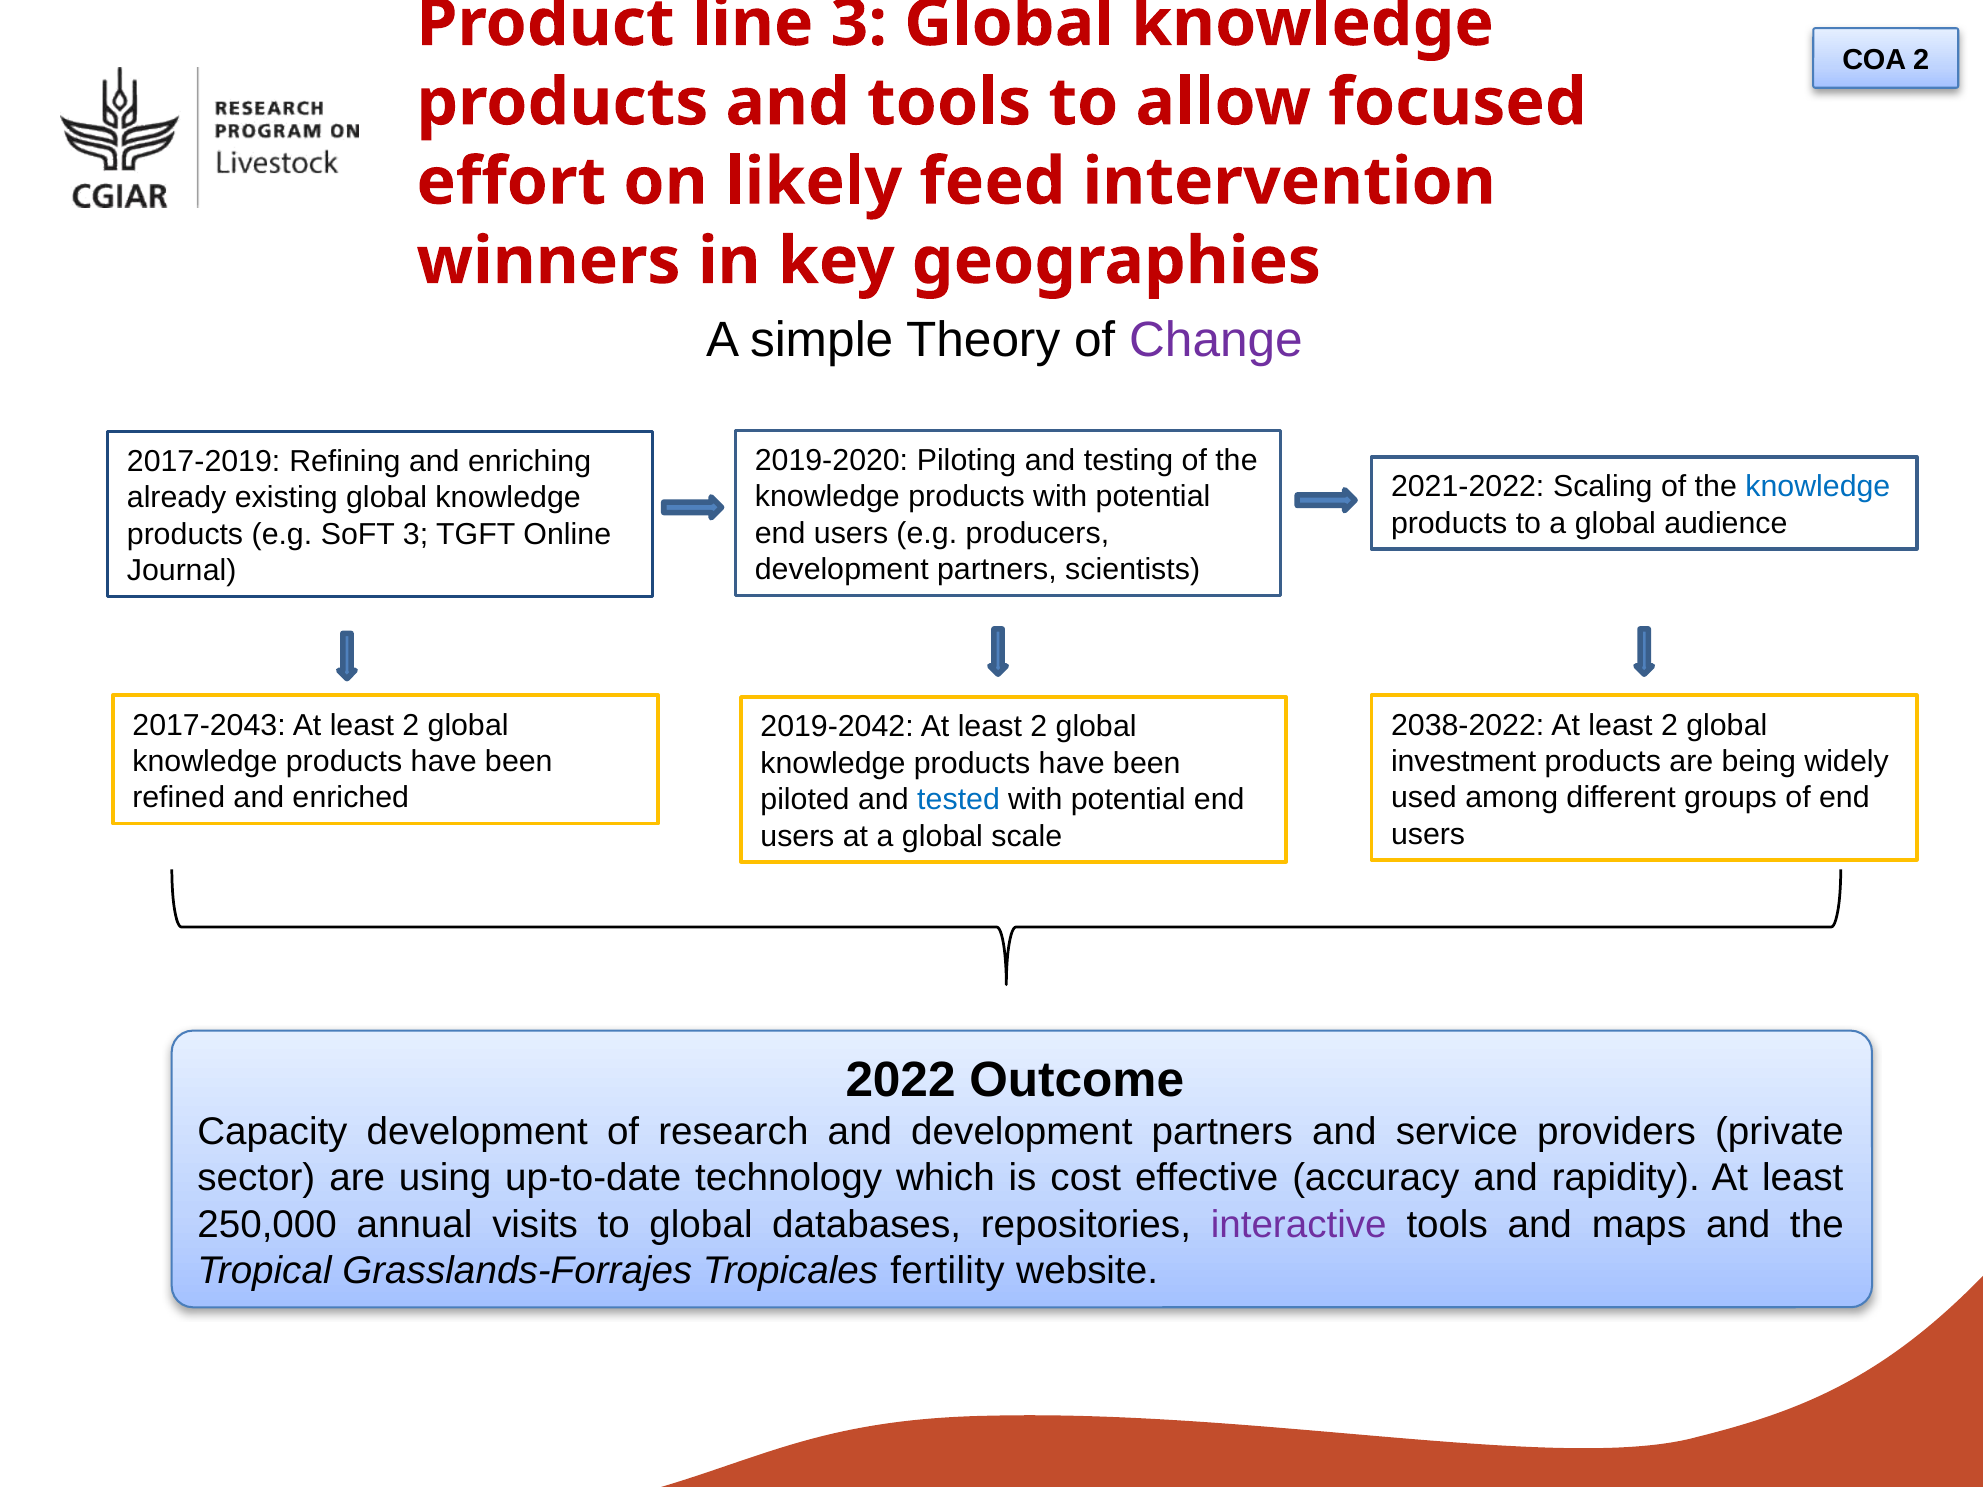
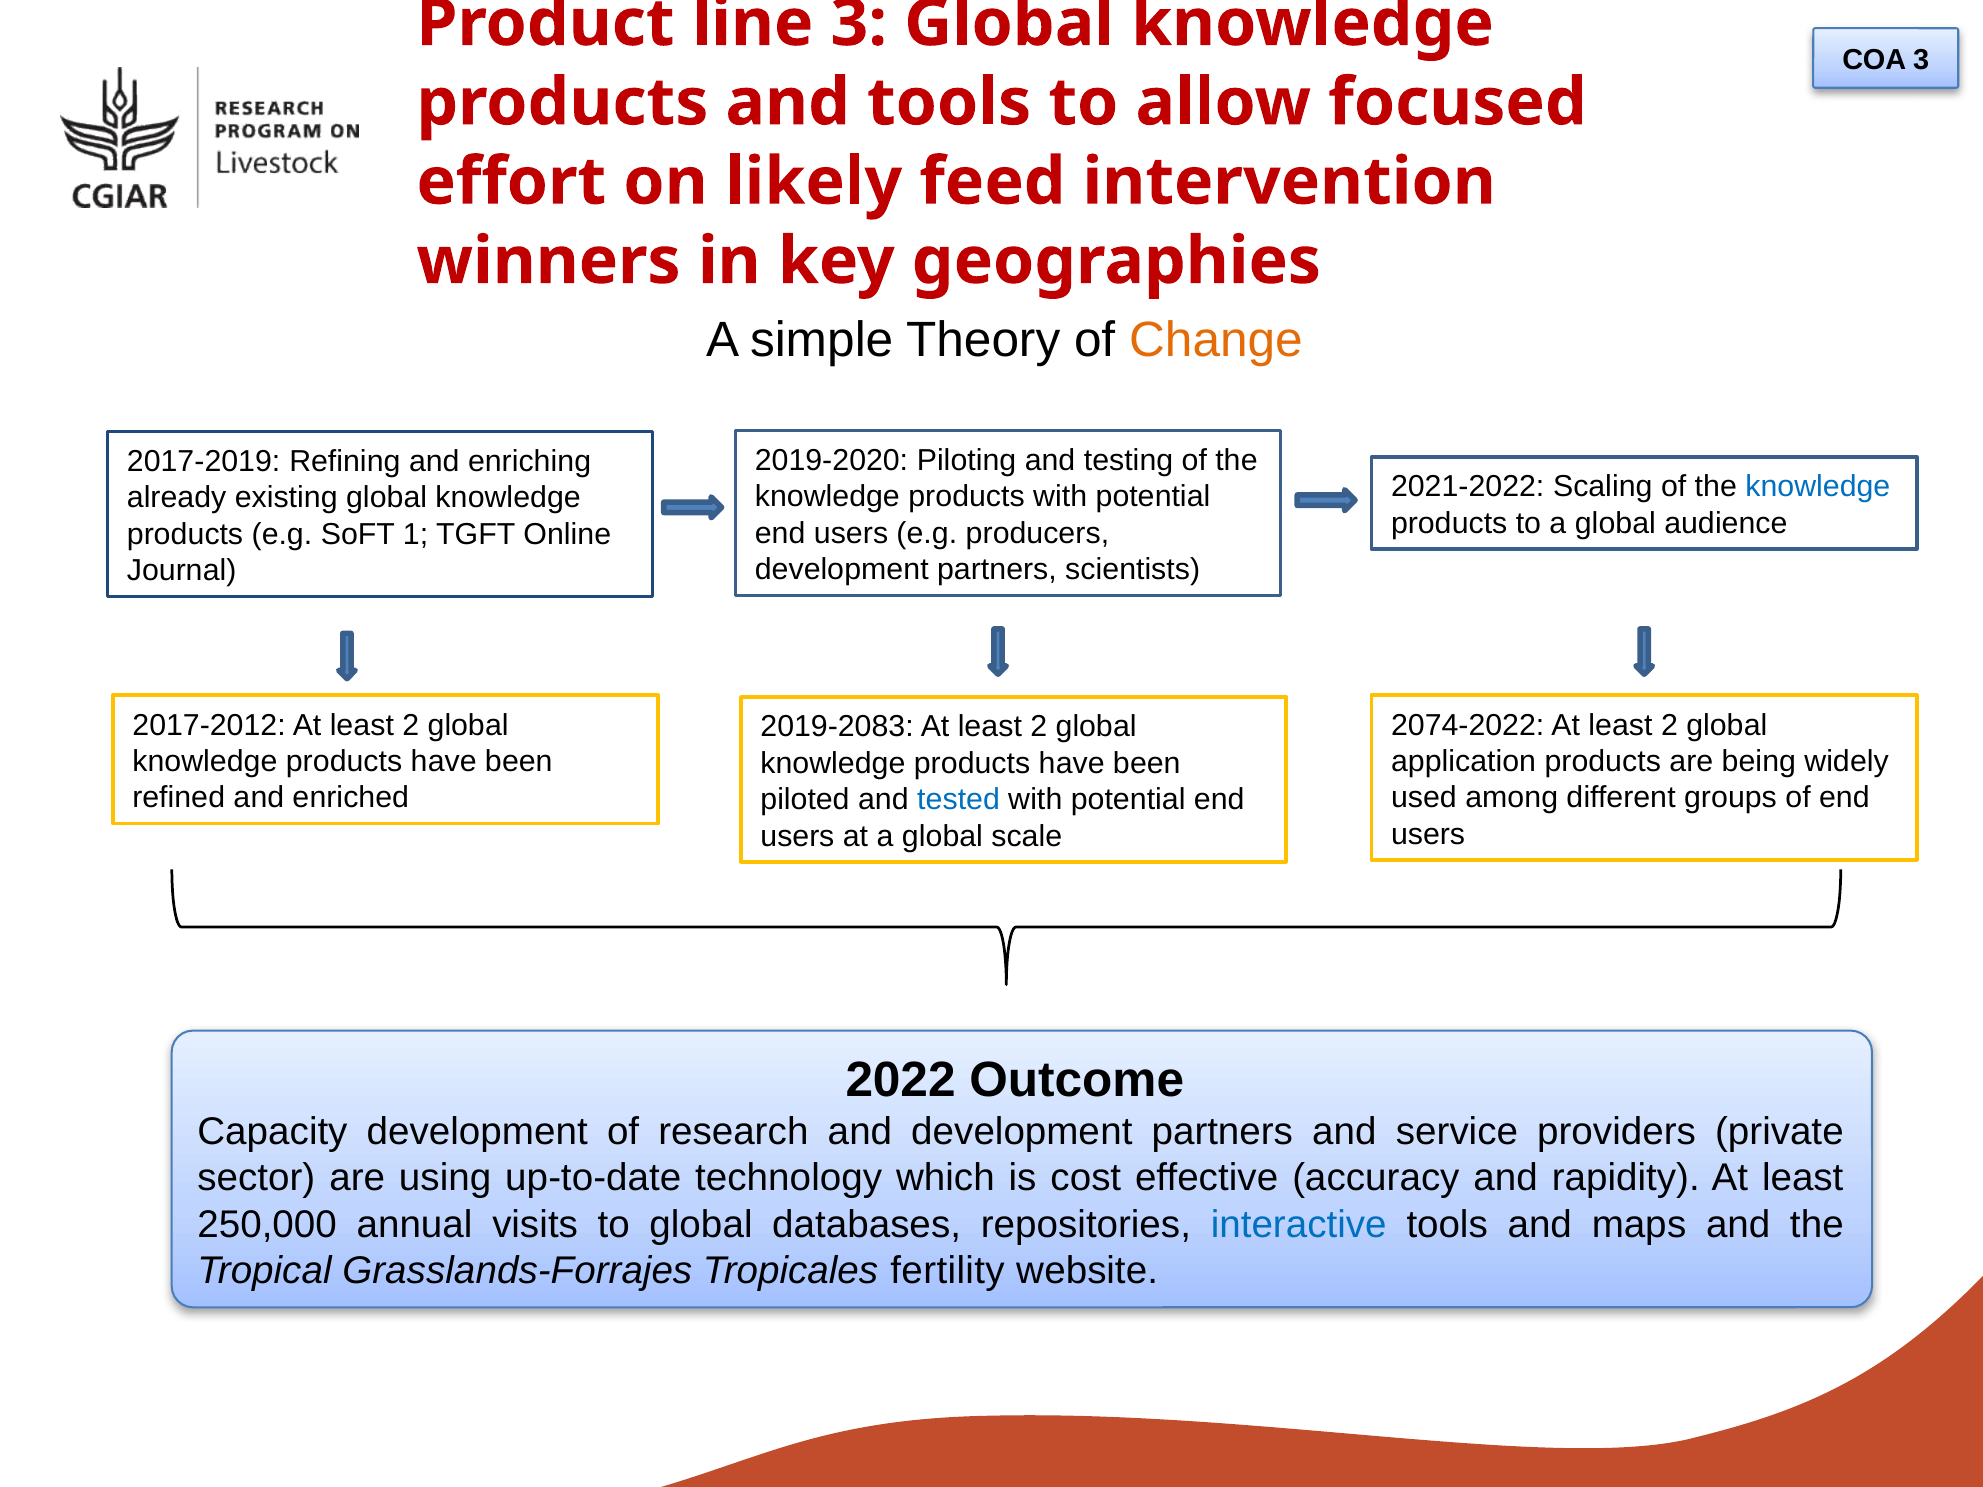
COA 2: 2 -> 3 (1921, 60)
Change colour: purple -> orange (1216, 340)
SoFT 3: 3 -> 1 (416, 534)
2017-2043: 2017-2043 -> 2017-2012 (209, 725)
2038-2022: 2038-2022 -> 2074-2022 (1468, 725)
2019-2042: 2019-2042 -> 2019-2083 (837, 727)
investment: investment -> application (1464, 762)
interactive colour: purple -> blue (1299, 1225)
